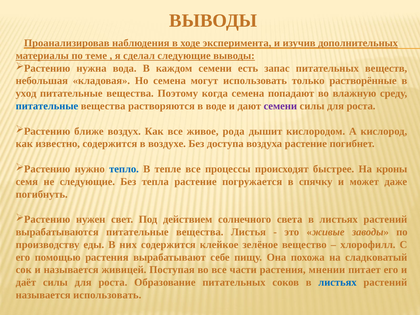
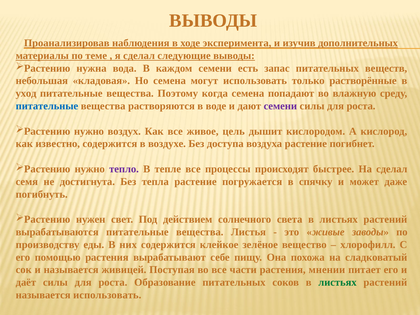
ближе: ближе -> нужно (89, 131)
рода: рода -> цель (234, 131)
тепло colour: blue -> purple (124, 169)
На кроны: кроны -> сделал (392, 169)
не следующие: следующие -> достигнута (87, 182)
листьях colour: blue -> green (337, 282)
